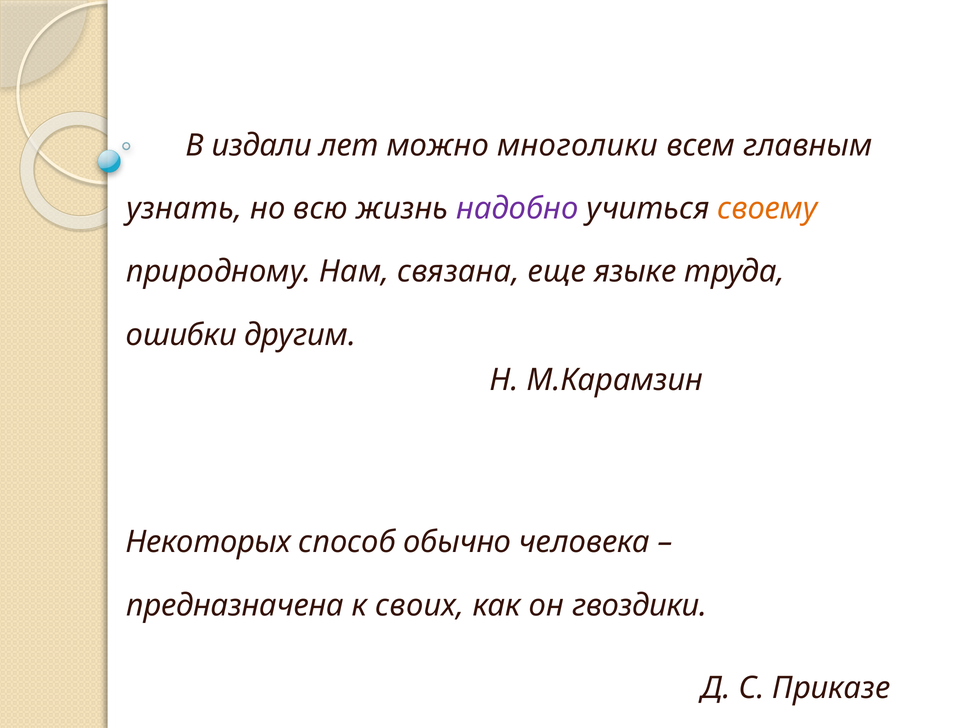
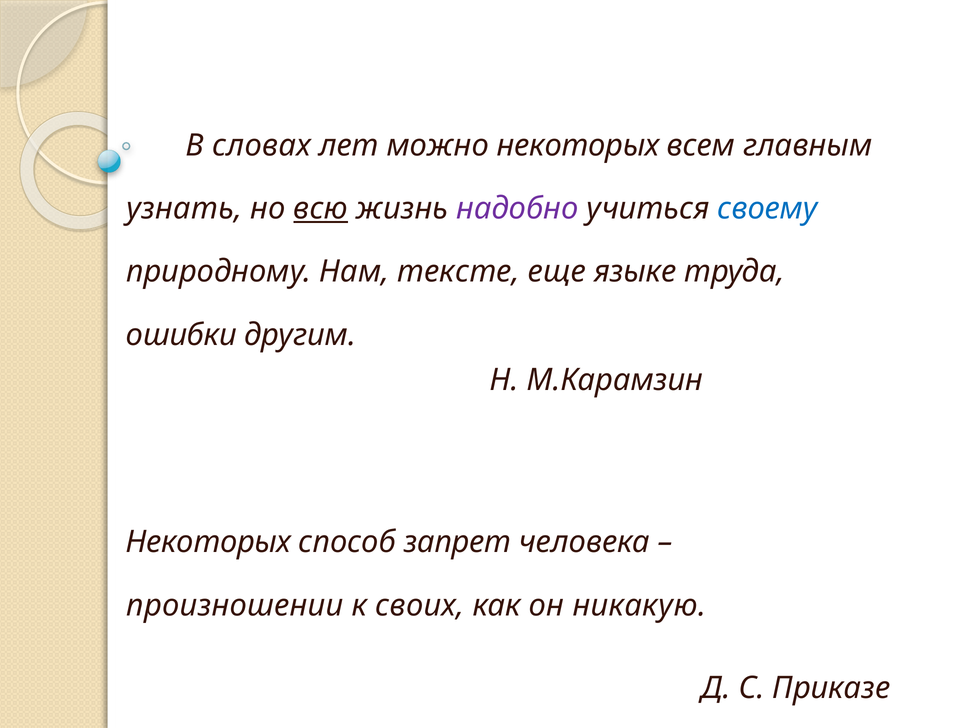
издали: издали -> словах (261, 145)
можно многолики: многолики -> некоторых (578, 145)
всю underline: none -> present (321, 209)
своему colour: orange -> blue (768, 209)
связана: связана -> тексте (458, 272)
обычно: обычно -> запрет (457, 542)
предназначена: предназначена -> произношении (235, 606)
гвоздики: гвоздики -> никакую (639, 606)
